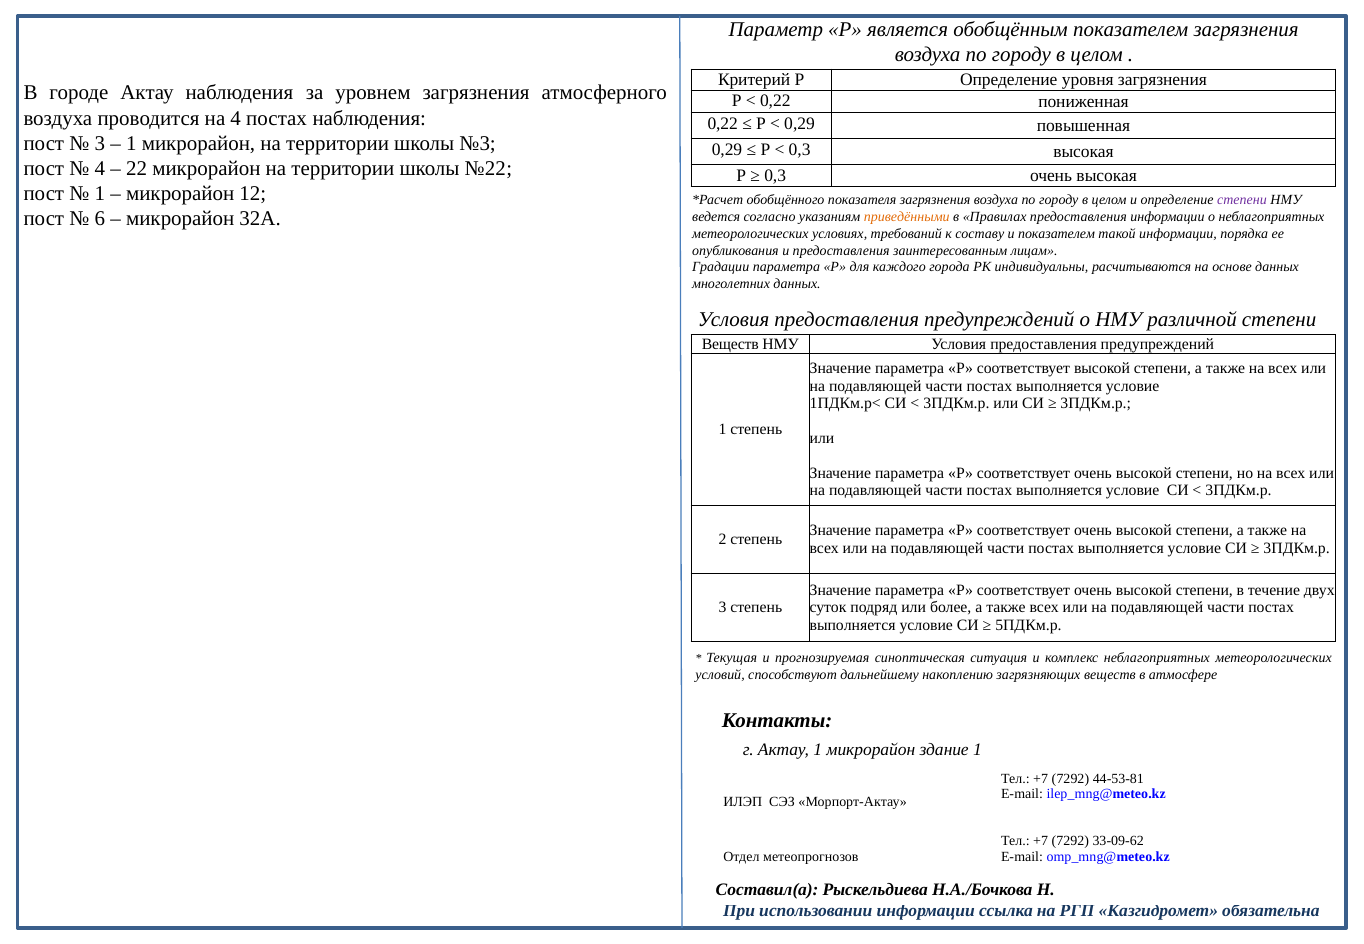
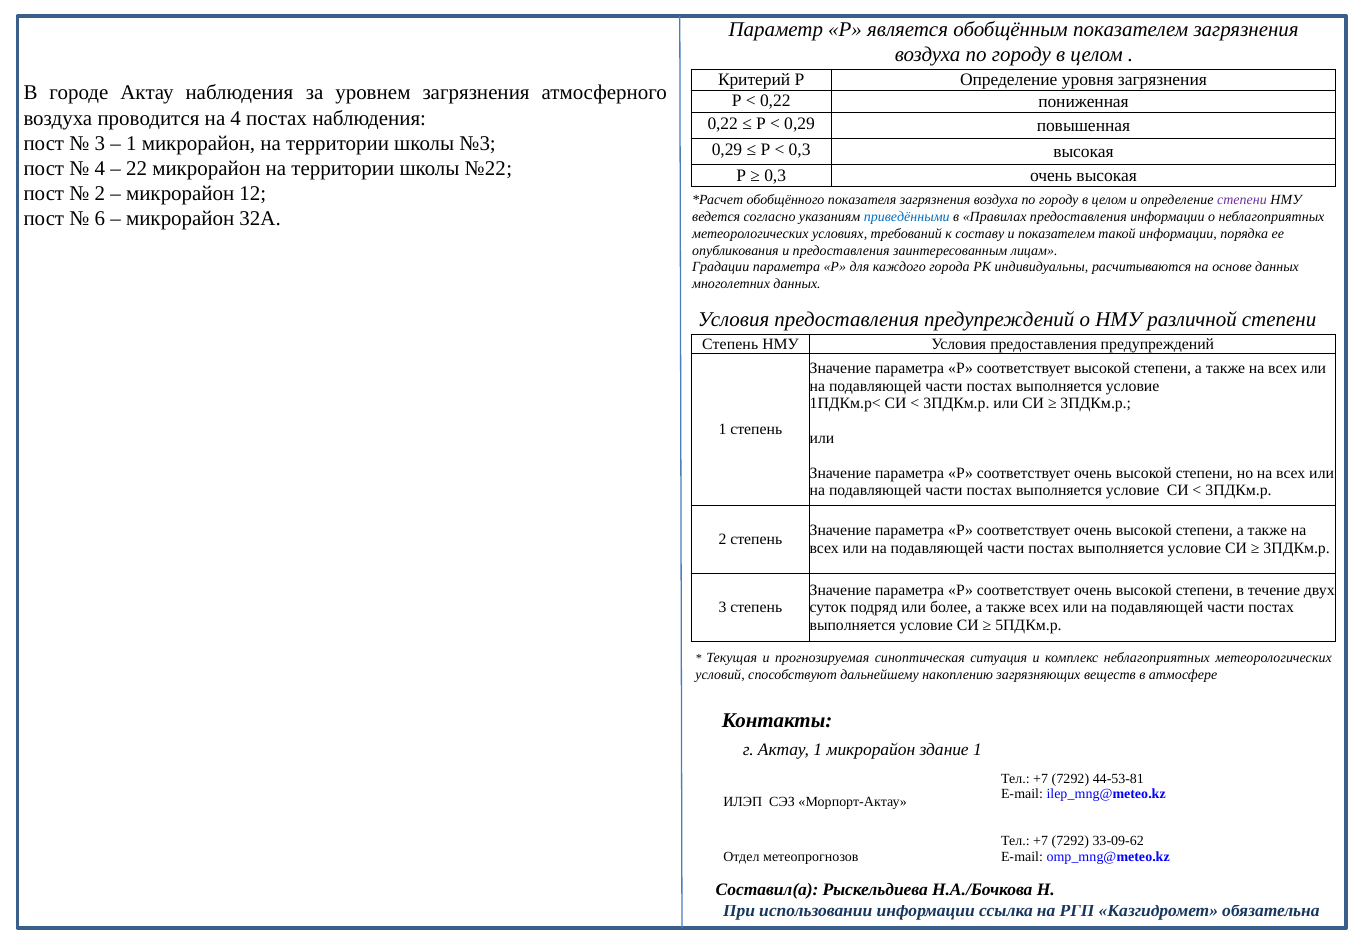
1: 1 -> 2 (100, 194)
приведёнными colour: orange -> blue (907, 217)
Веществ: Веществ -> Степень (730, 344)
